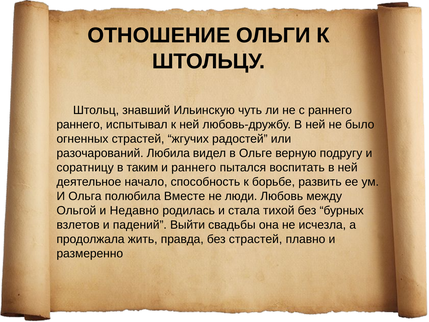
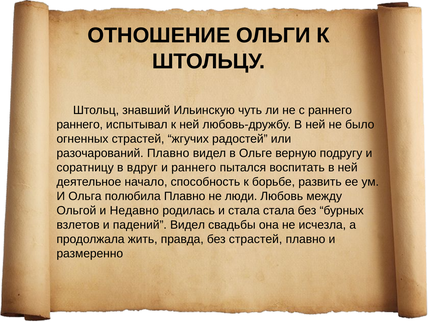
разочарований Любила: Любила -> Плавно (168, 153)
таким: таким -> вдруг (142, 167)
полюбила Вместе: Вместе -> Плавно (185, 196)
стала тихой: тихой -> стала (279, 210)
падений Выйти: Выйти -> Видел (188, 225)
